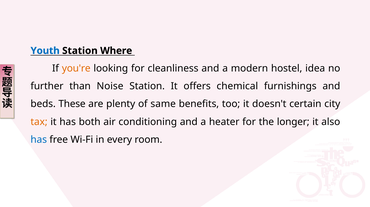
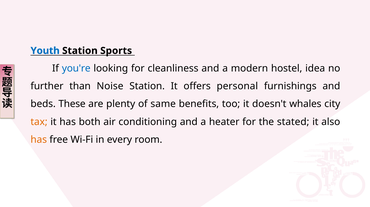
Where: Where -> Sports (116, 51)
you're colour: orange -> blue (76, 69)
chemical: chemical -> personal (237, 86)
certain: certain -> whales (305, 104)
longer: longer -> stated (293, 122)
has colour: blue -> orange (39, 140)
